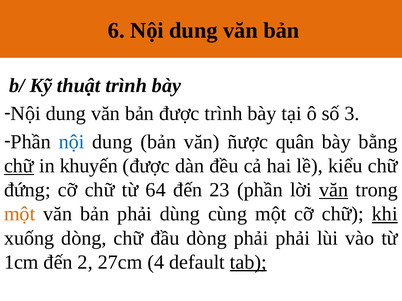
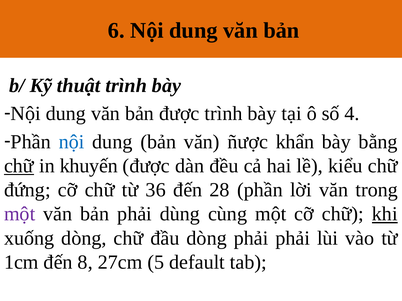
3: 3 -> 4 (352, 114)
quân: quân -> khẩn (295, 142)
64: 64 -> 36 (156, 190)
23: 23 -> 28 (220, 190)
văn underline: present -> none (334, 190)
một colour: orange -> purple (20, 214)
2: 2 -> 8 (85, 263)
4: 4 -> 5 (156, 263)
tab underline: present -> none (248, 263)
